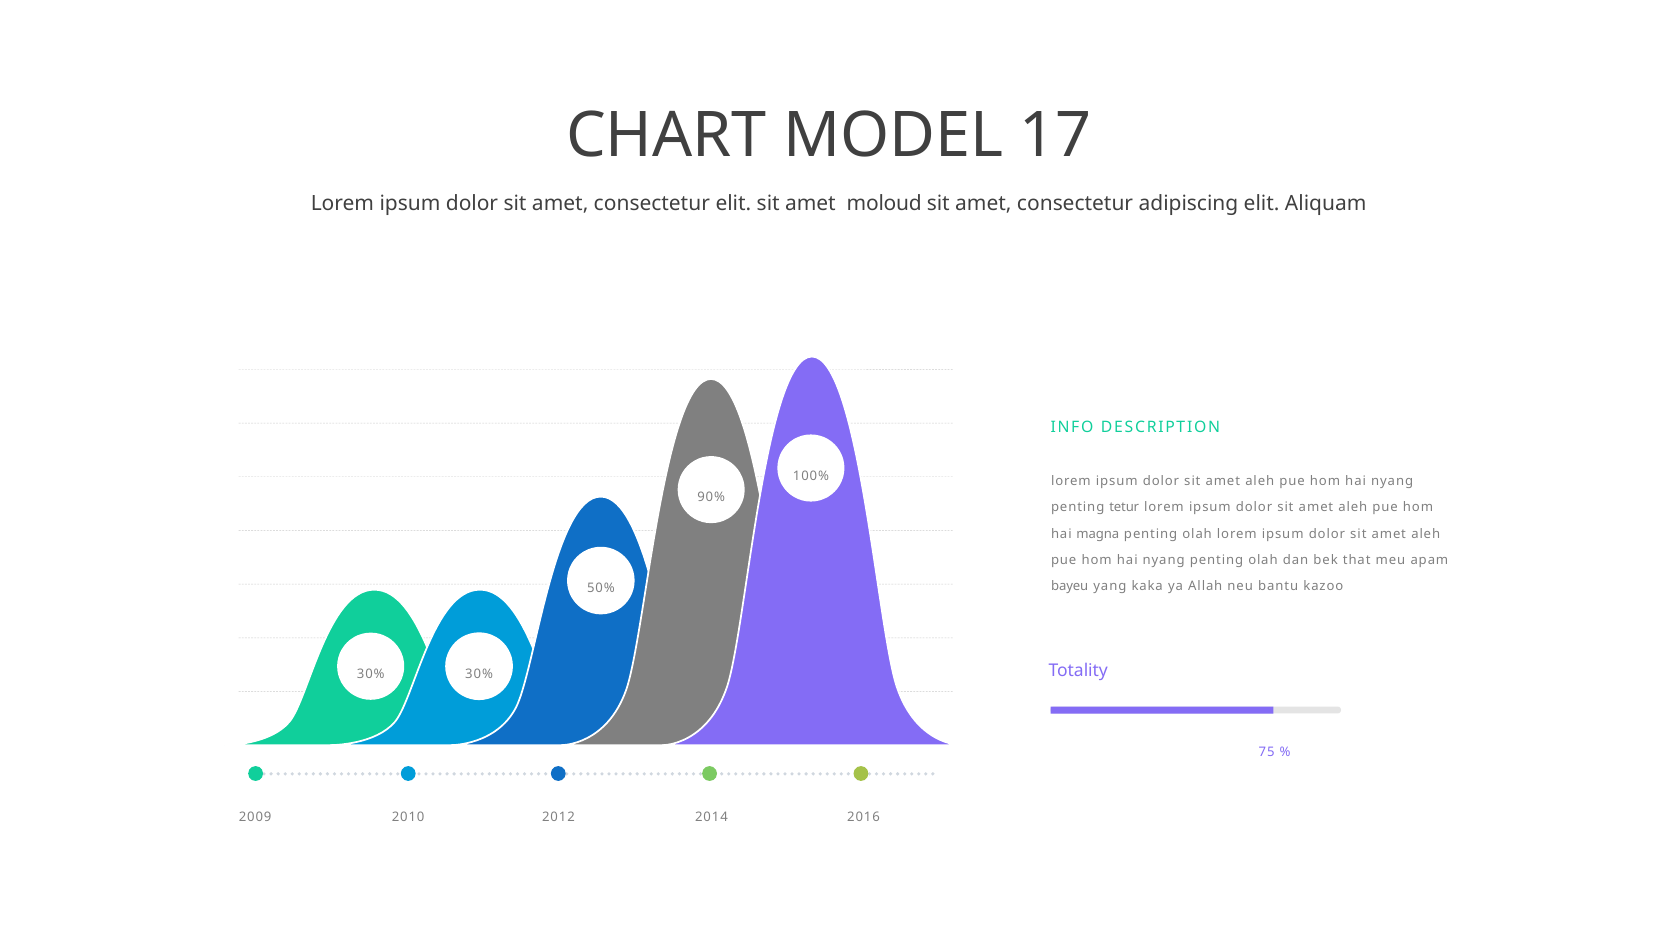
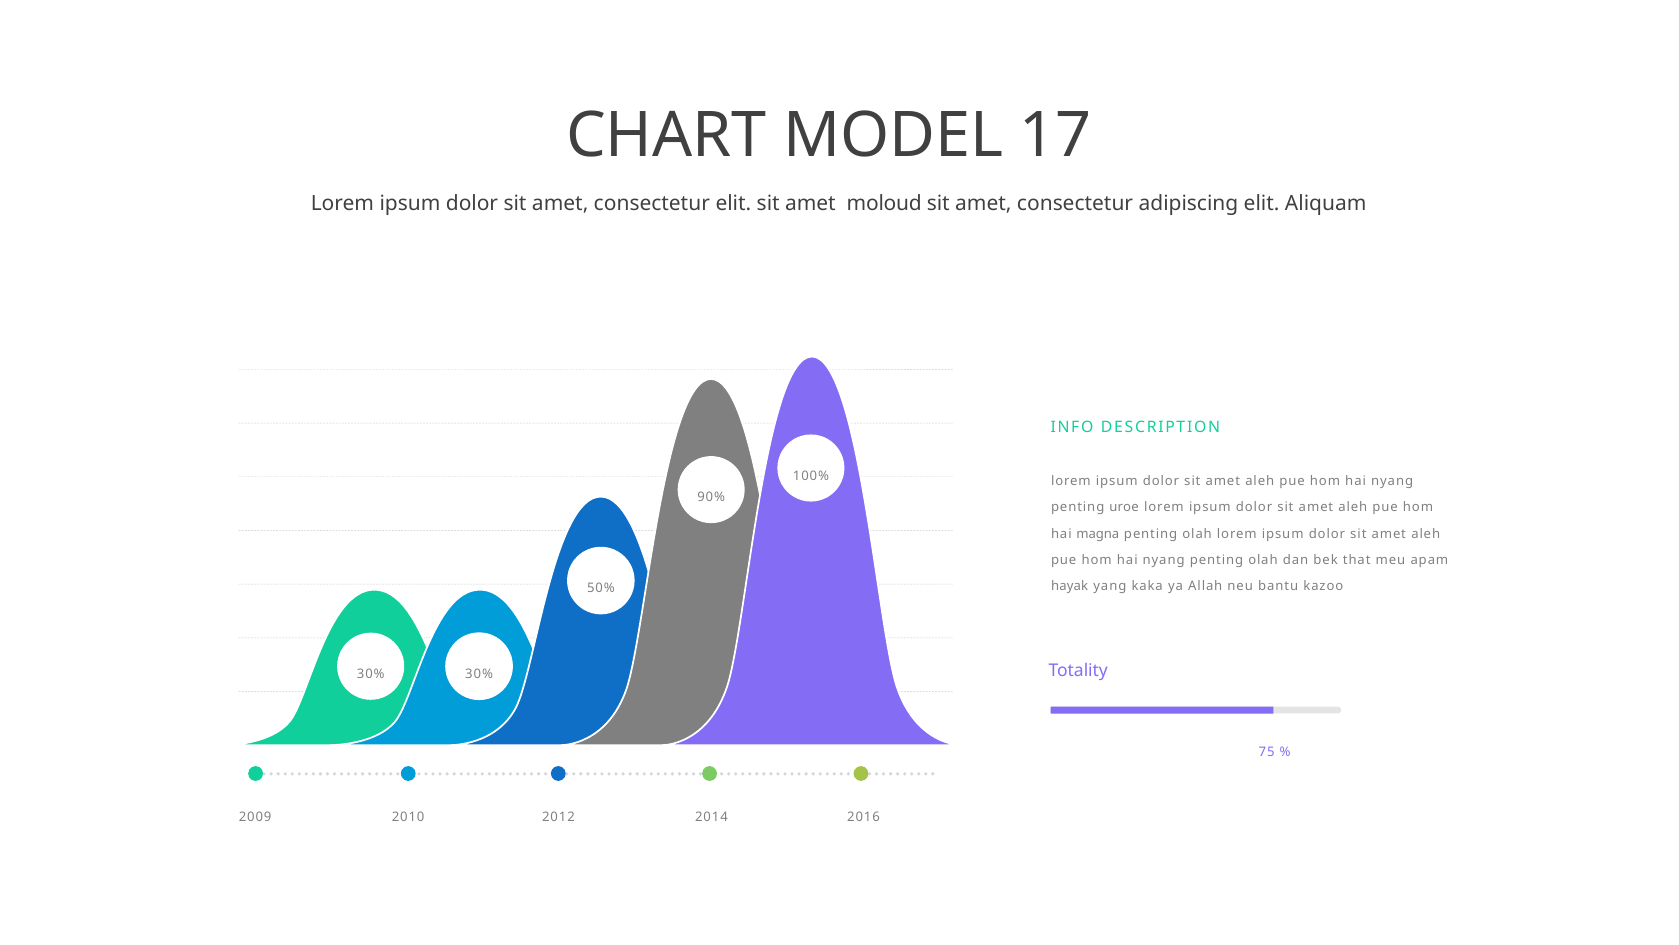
tetur: tetur -> uroe (1124, 507)
bayeu: bayeu -> hayak (1070, 586)
